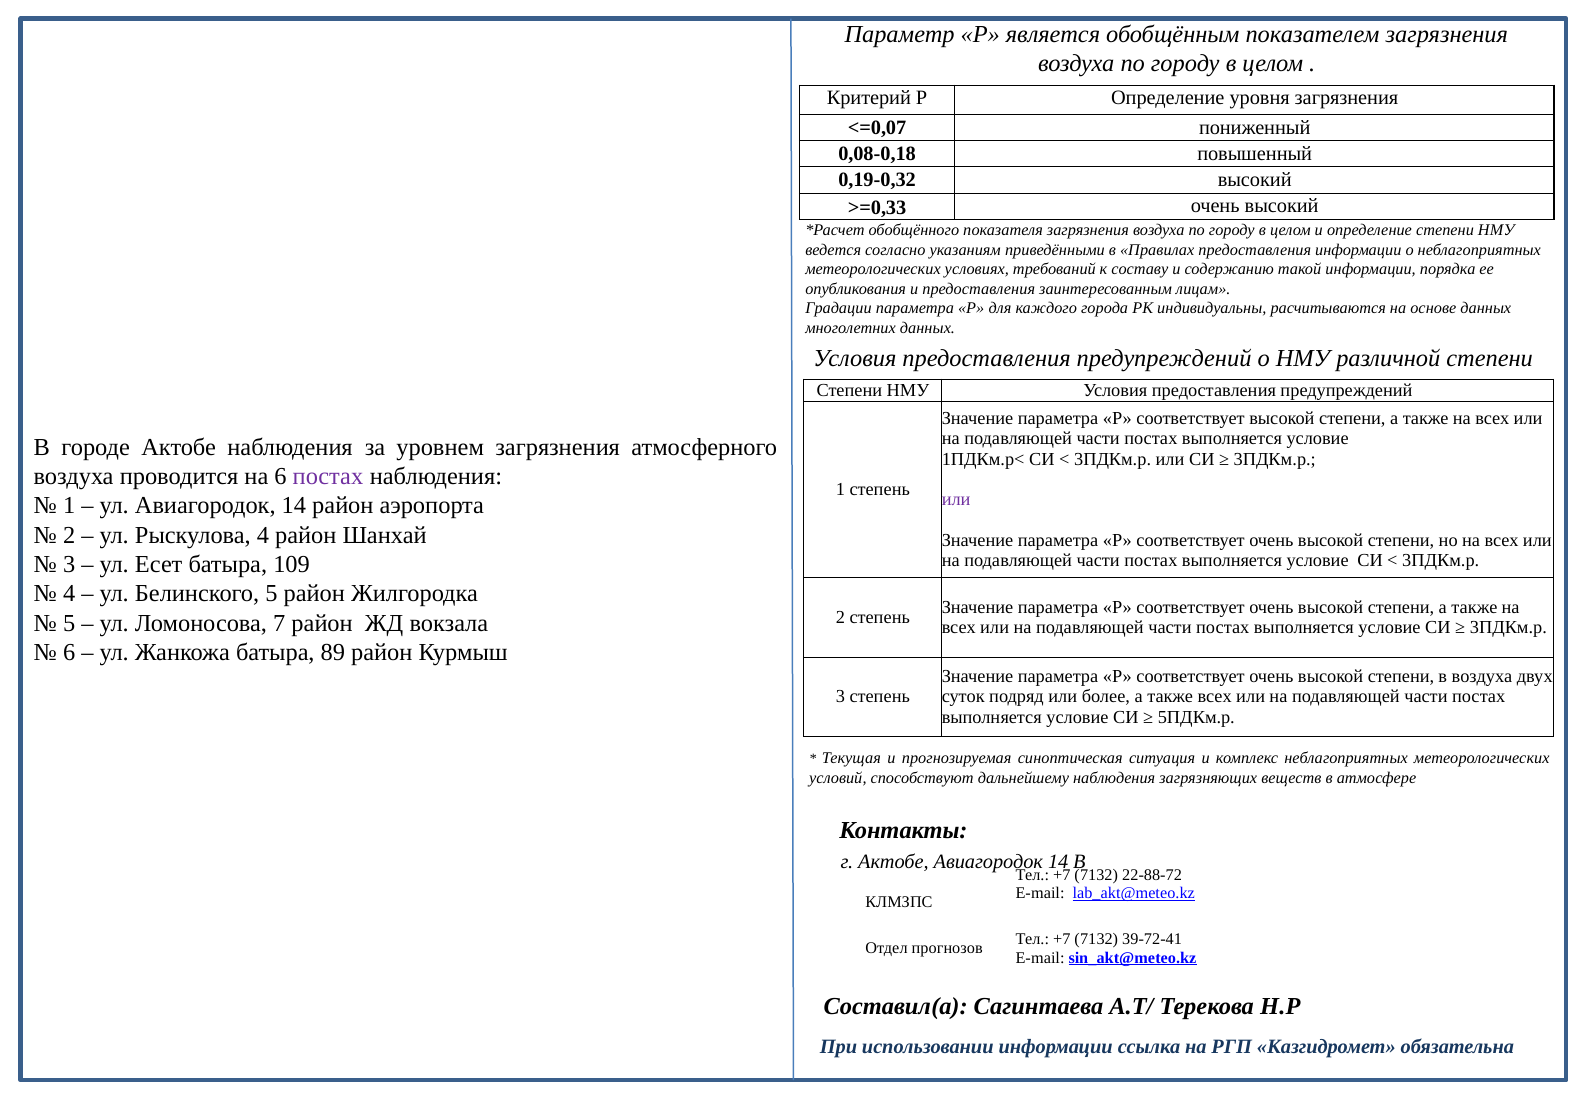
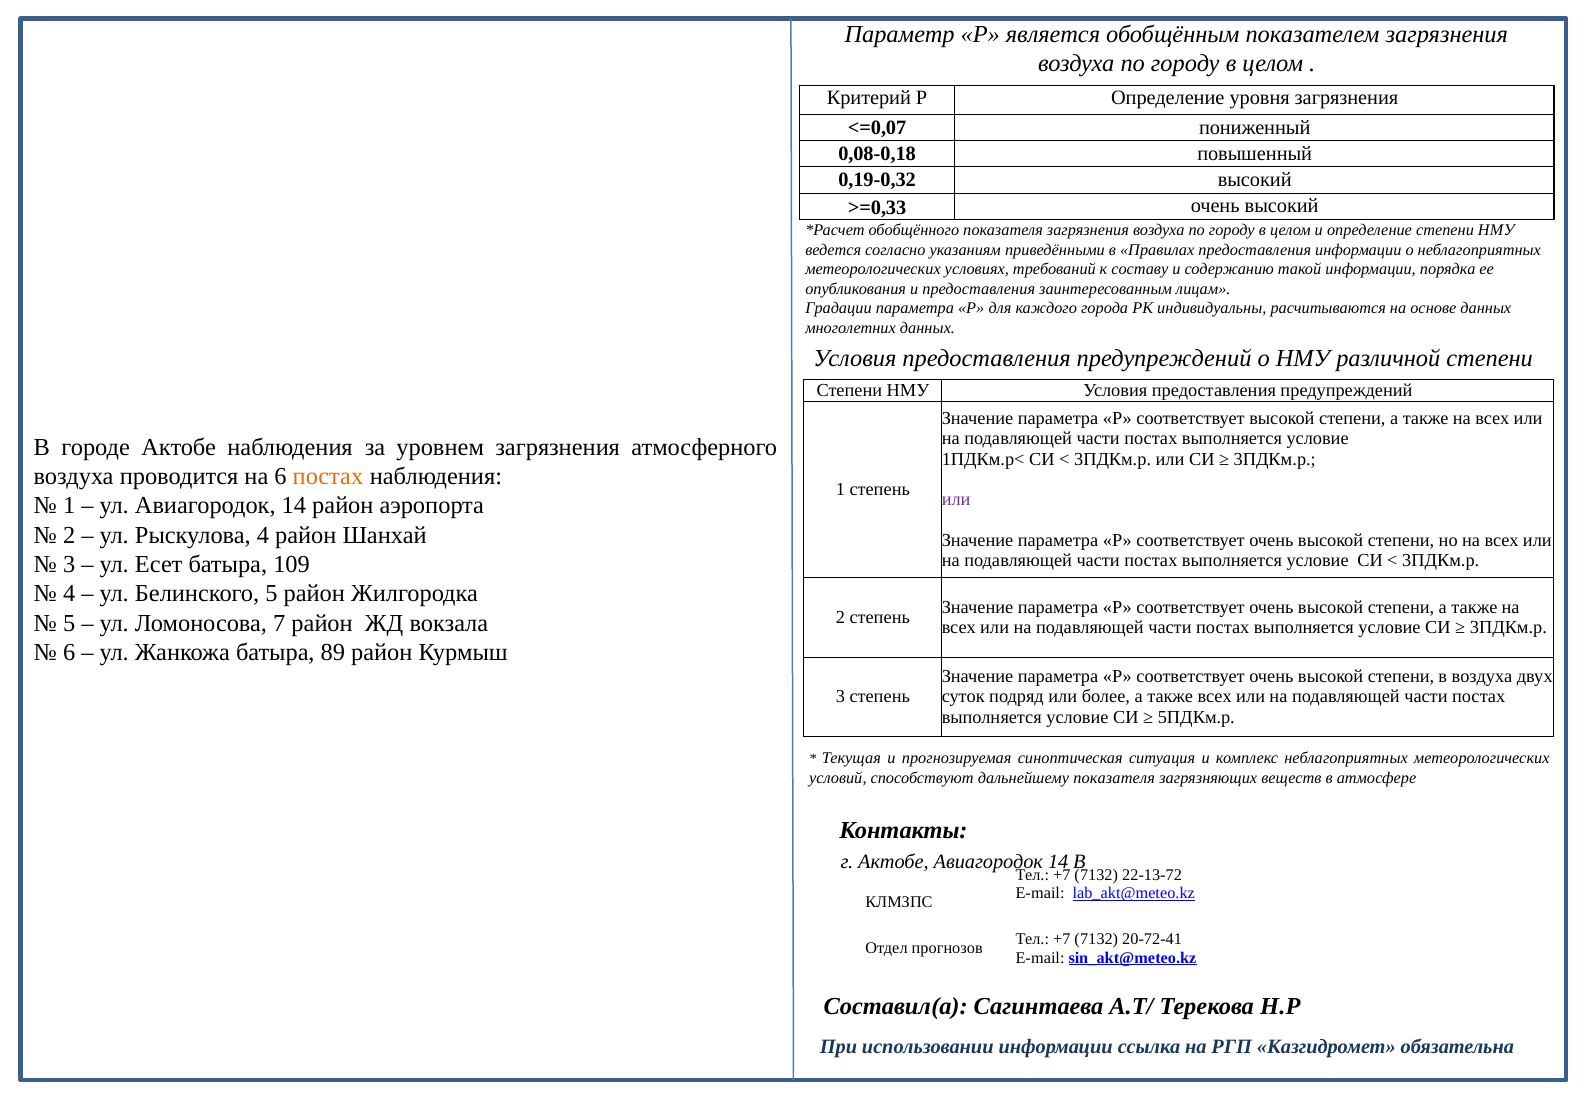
постах colour: purple -> orange (328, 476)
дальнейшему наблюдения: наблюдения -> показателя (1114, 778)
22-88-72: 22-88-72 -> 22-13-72 (1152, 875)
39-72-41: 39-72-41 -> 20-72-41 (1152, 939)
